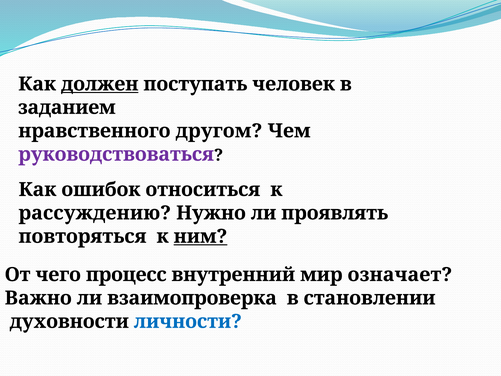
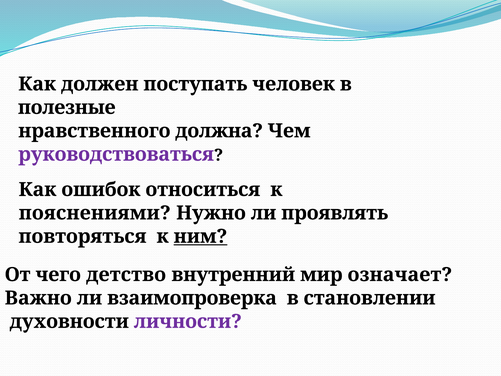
должен underline: present -> none (100, 84)
заданием: заданием -> полезные (67, 107)
другом: другом -> должна (219, 131)
рассуждению: рассуждению -> пояснениями (95, 213)
процесс: процесс -> детство (126, 274)
личности colour: blue -> purple (188, 321)
